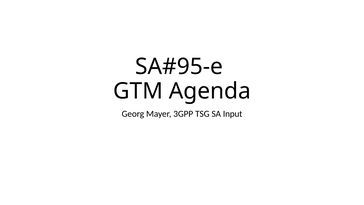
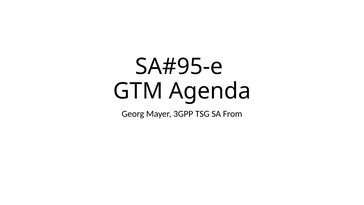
Input: Input -> From (233, 114)
